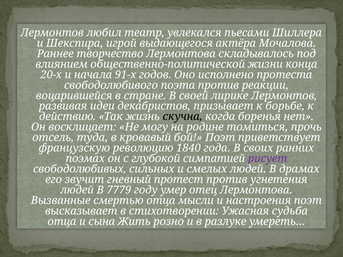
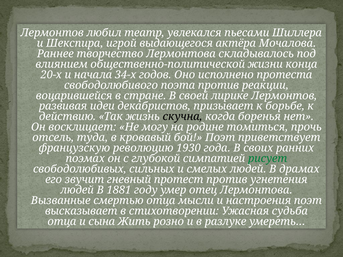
91-х: 91-х -> 34-х (126, 75)
1840: 1840 -> 1930 (189, 148)
рисует colour: purple -> green (268, 159)
7779: 7779 -> 1881 (119, 190)
